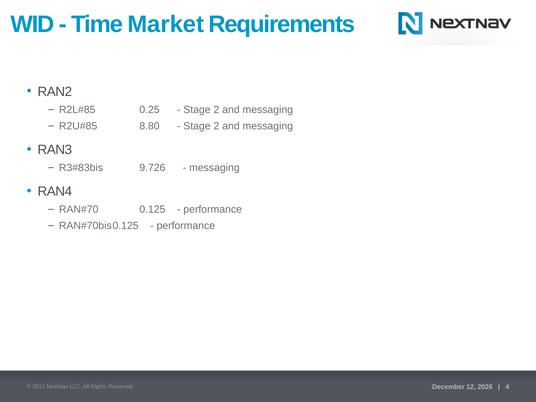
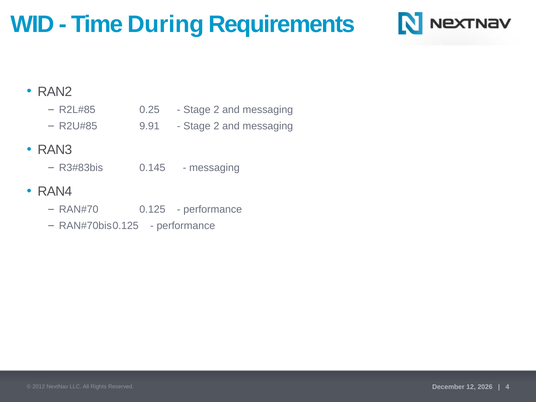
Market: Market -> During (166, 24)
8.80: 8.80 -> 9.91 (149, 126)
9.726: 9.726 -> 0.145 (152, 168)
